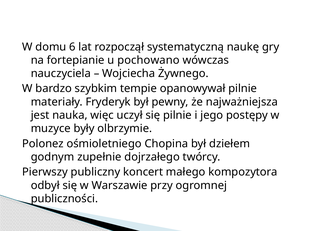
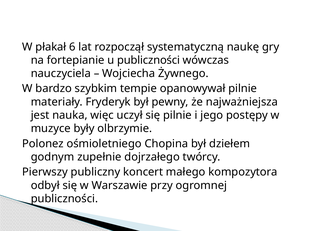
domu: domu -> płakał (51, 47)
u pochowano: pochowano -> publiczności (149, 60)
